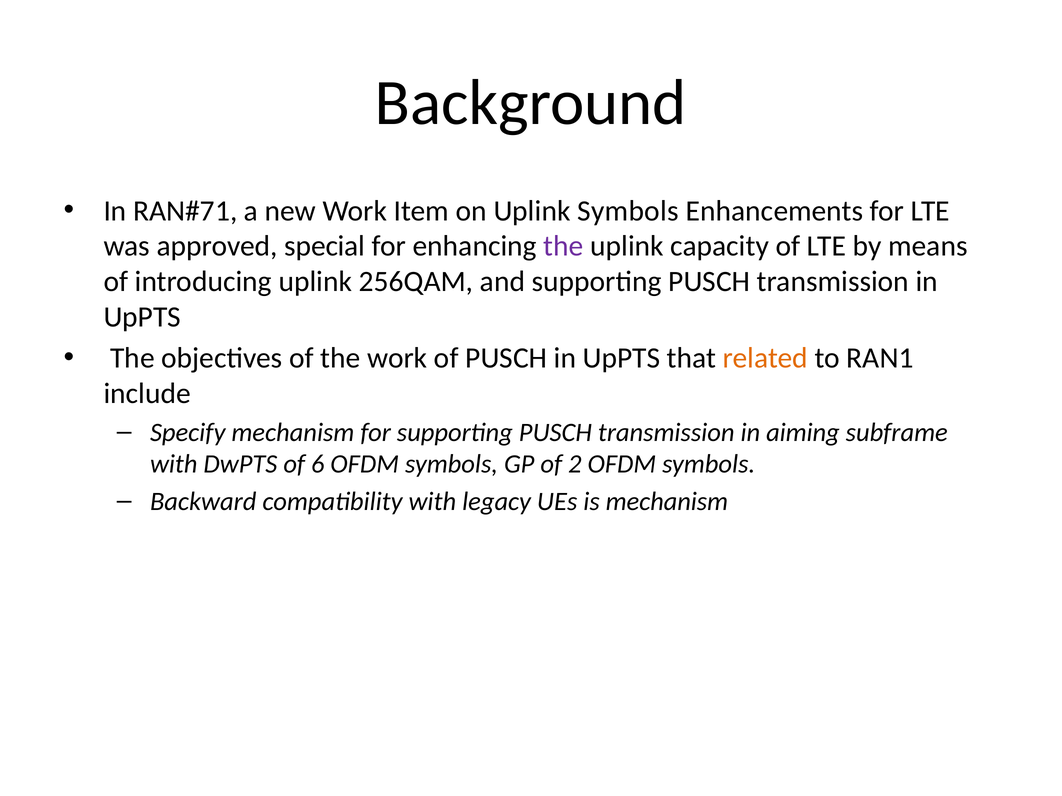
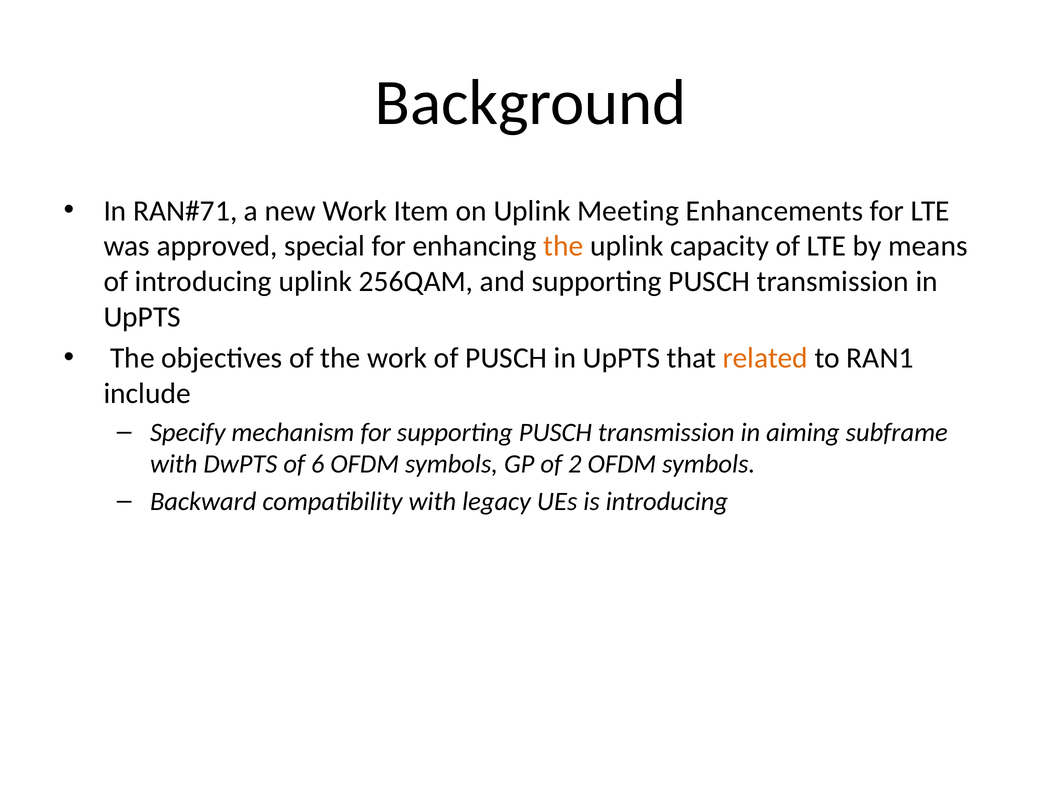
Uplink Symbols: Symbols -> Meeting (628, 211)
the colour: purple -> orange (563, 246)
is mechanism: mechanism -> introducing (667, 502)
